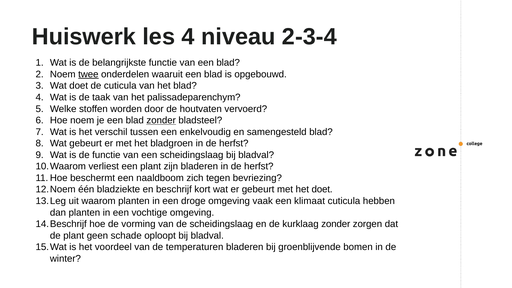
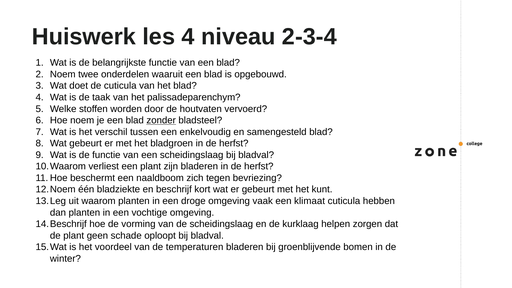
twee underline: present -> none (88, 74)
het doet: doet -> kunt (322, 189)
kurklaag zonder: zonder -> helpen (336, 224)
